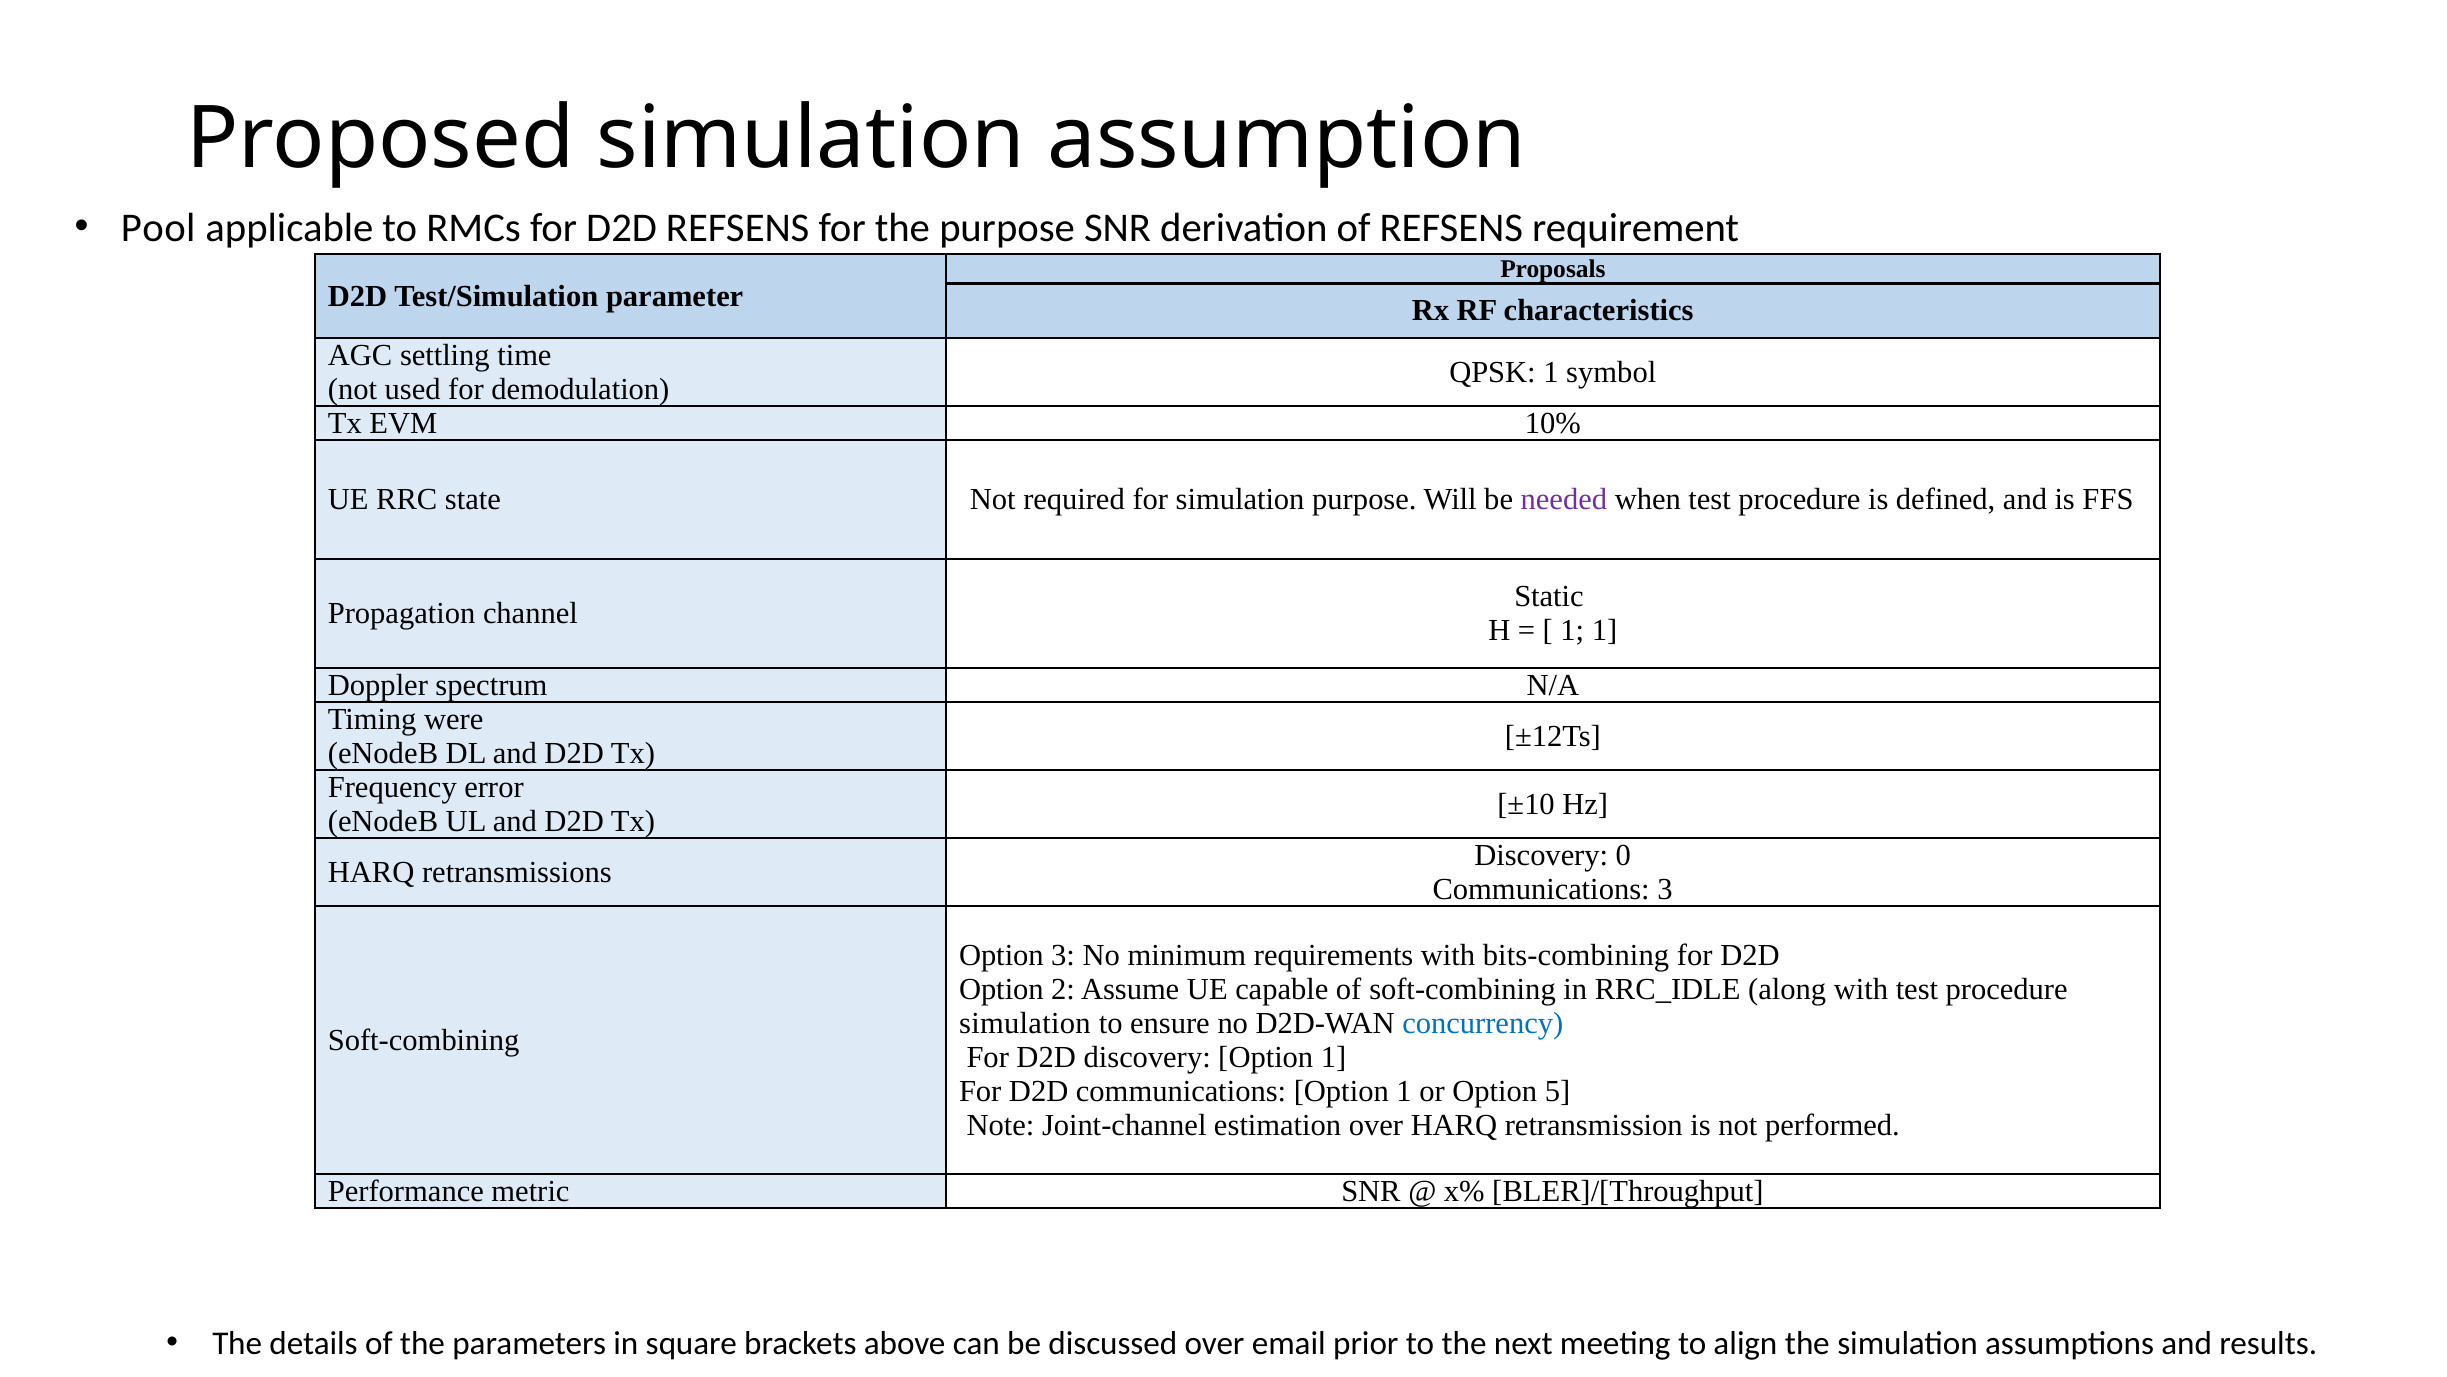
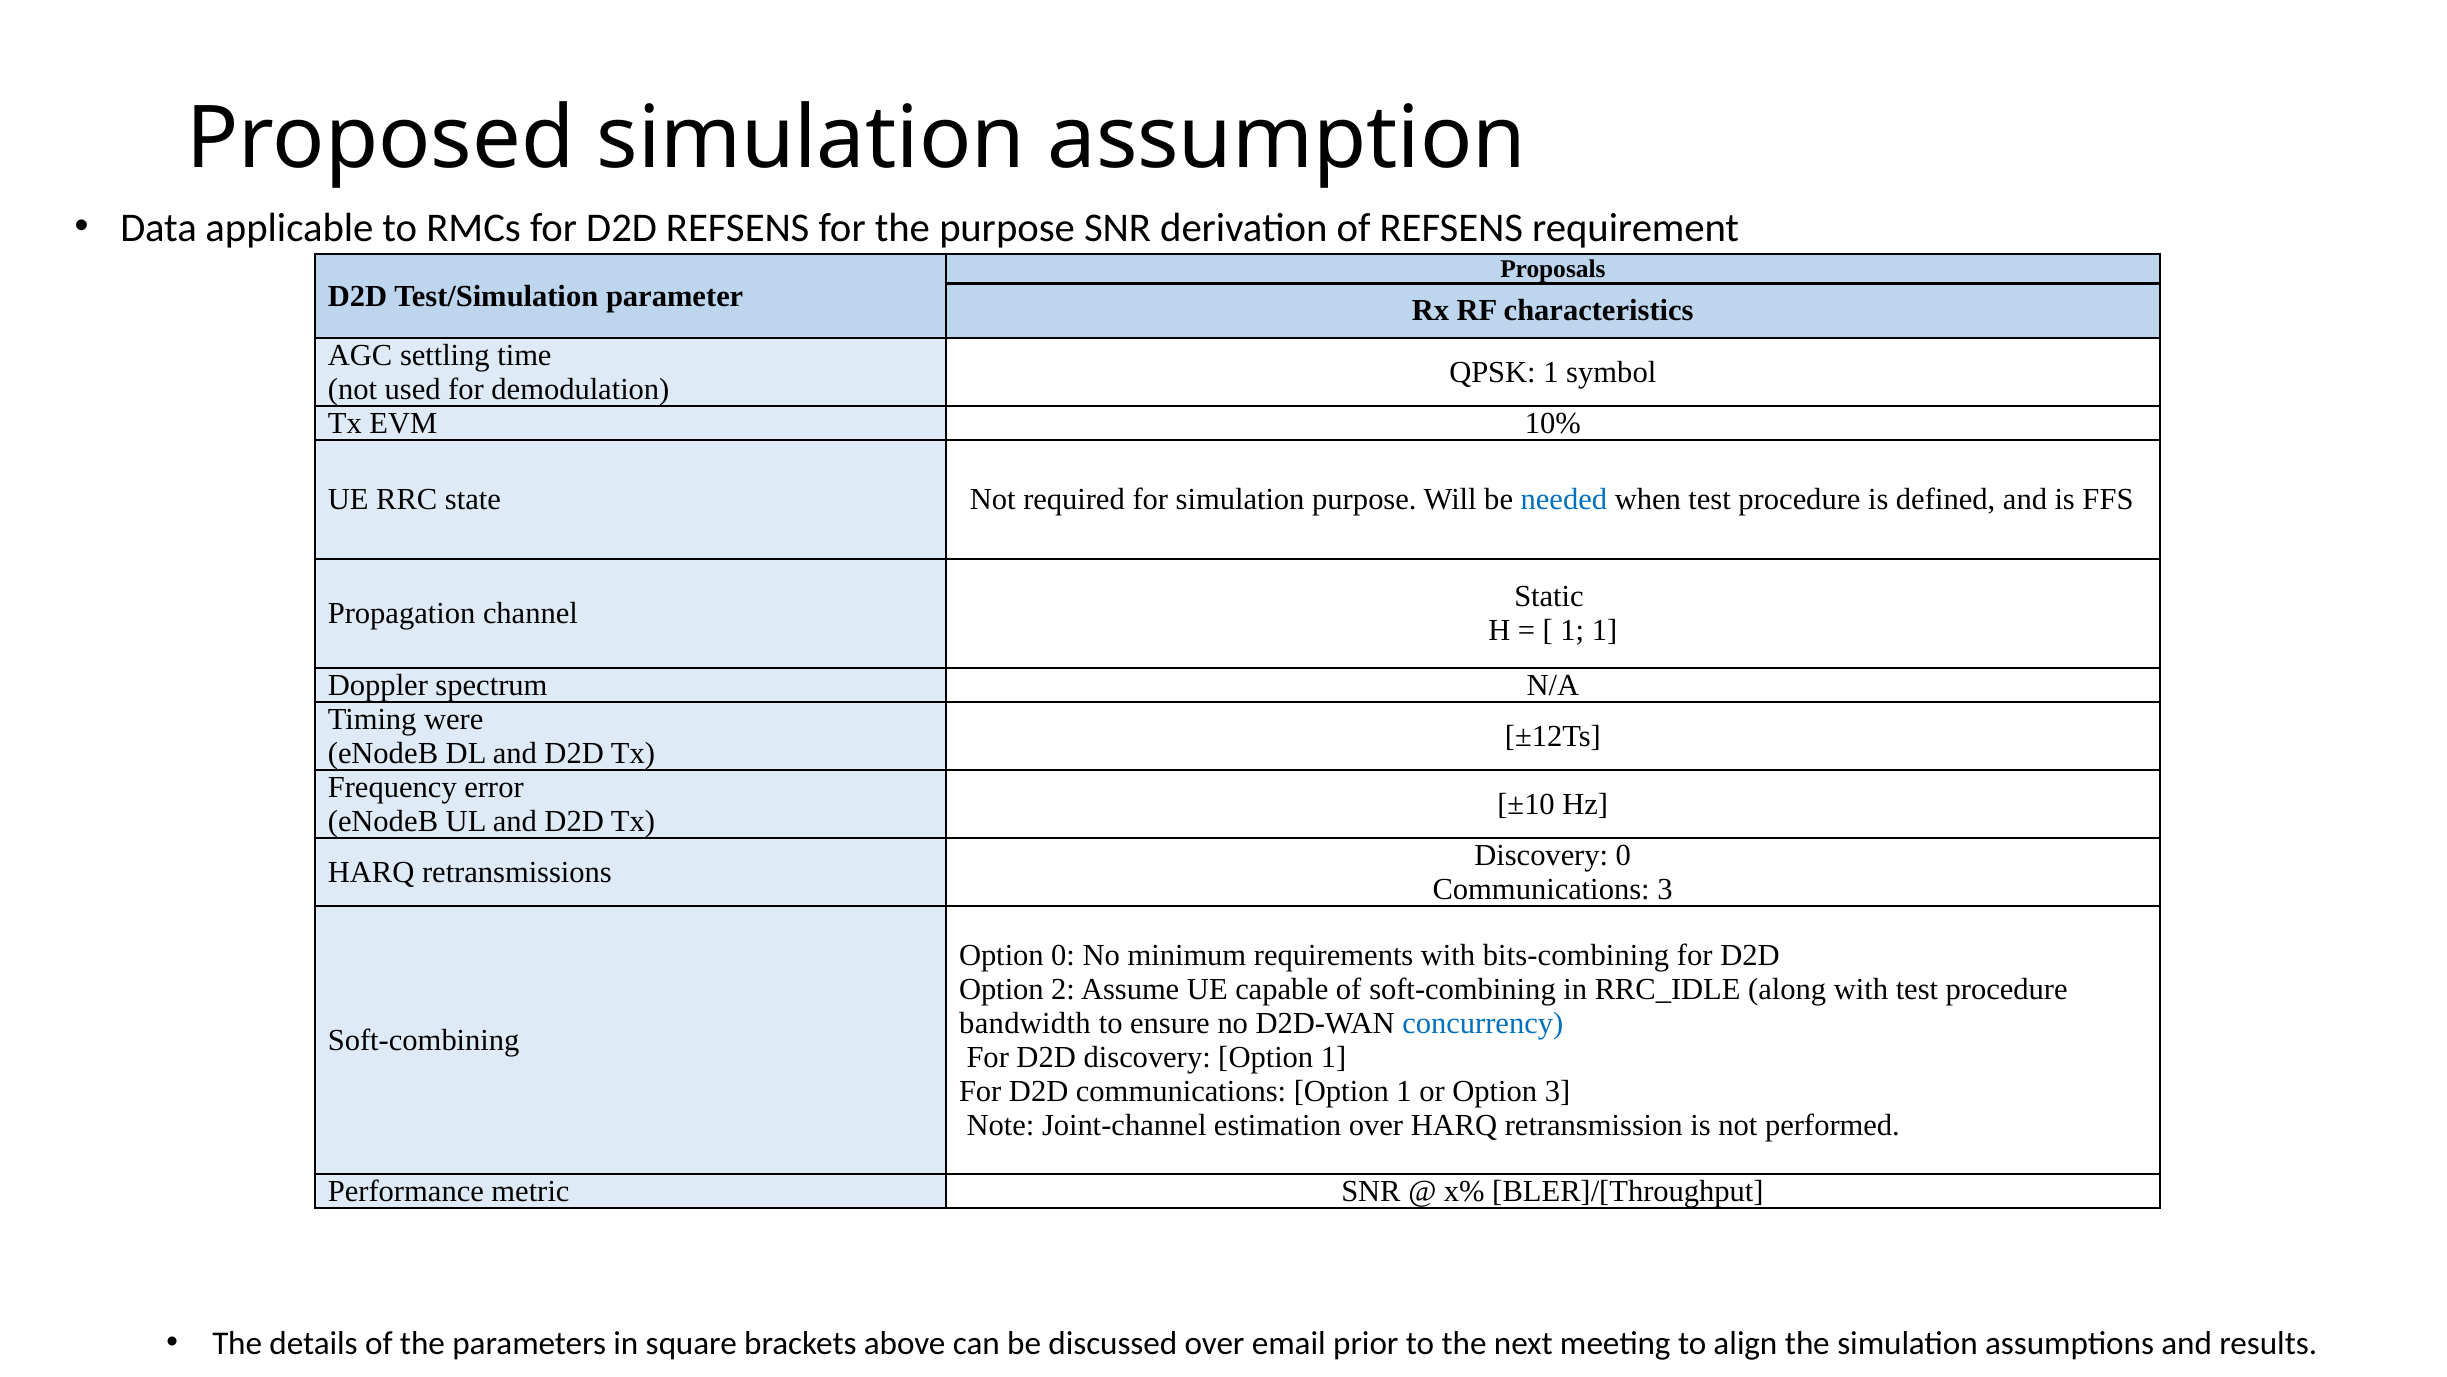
Pool: Pool -> Data (159, 228)
needed colour: purple -> blue (1564, 499)
Option 3: 3 -> 0 (1063, 955)
simulation: simulation -> bandwidth (1025, 1023)
Option 5: 5 -> 3 (1557, 1091)
